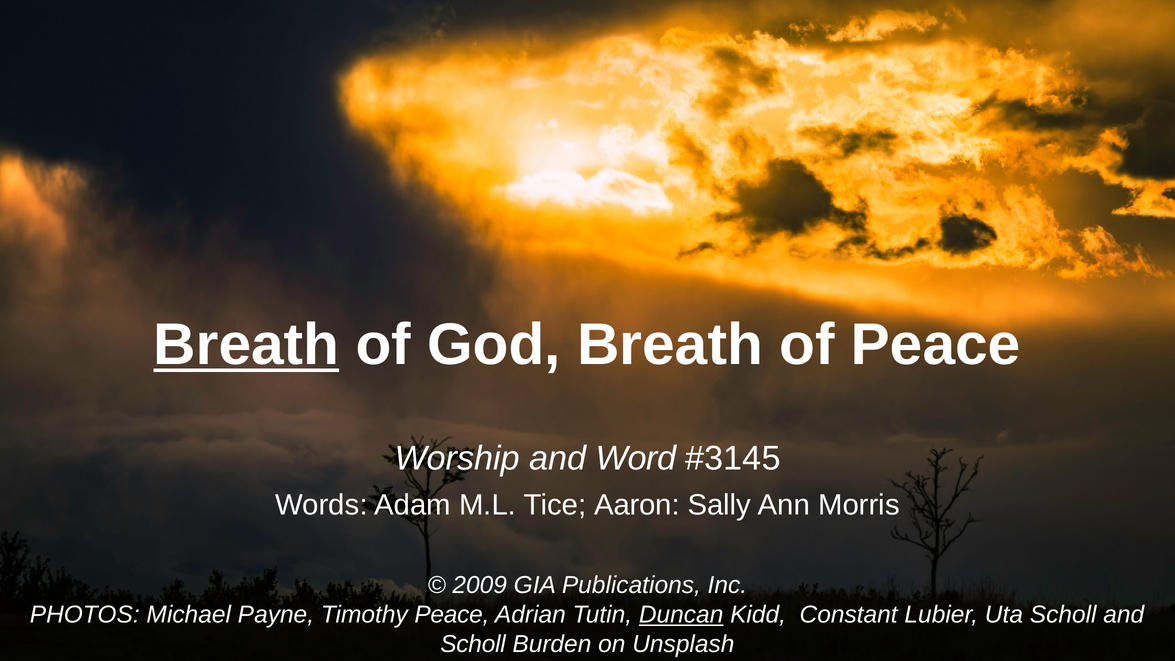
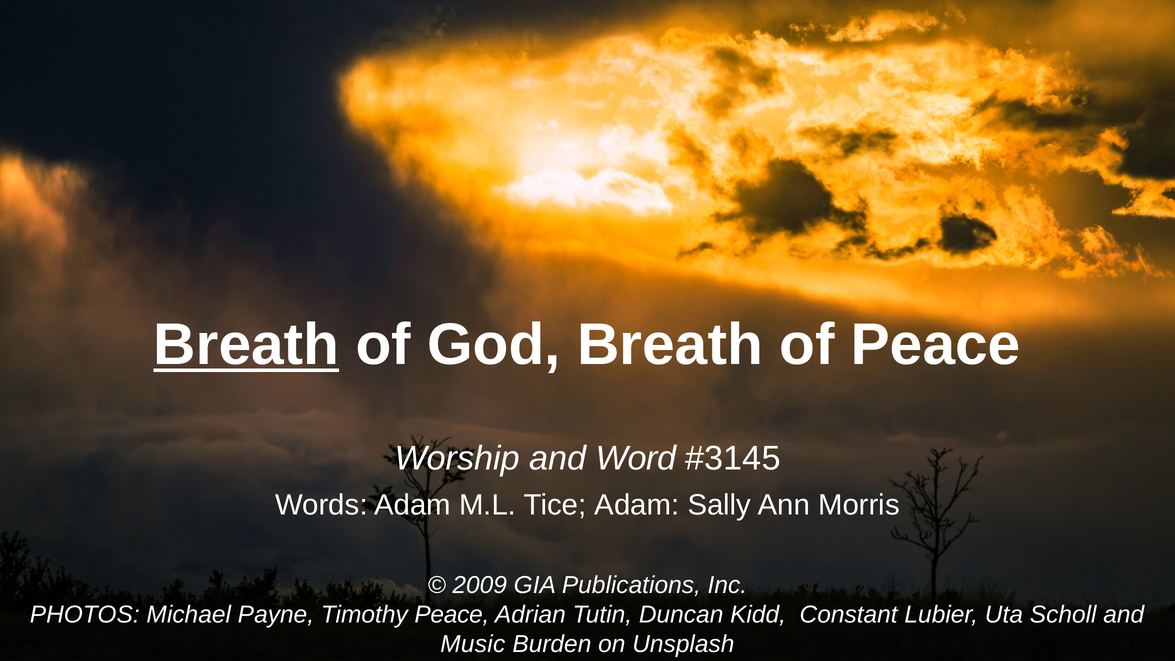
Tice Aaron: Aaron -> Adam (637, 505)
Duncan underline: present -> none (681, 615)
Scholl: Scholl -> Music (473, 644)
